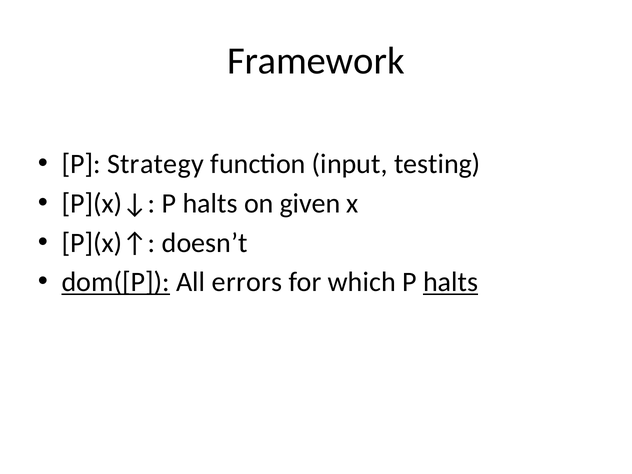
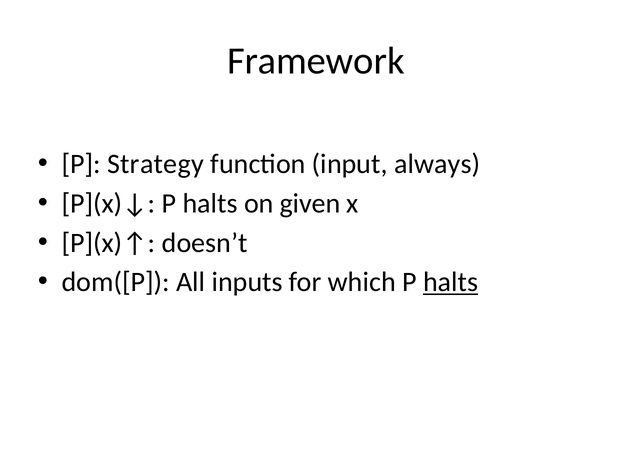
testing: testing -> always (437, 164)
dom([P underline: present -> none (116, 282)
errors: errors -> inputs (247, 282)
